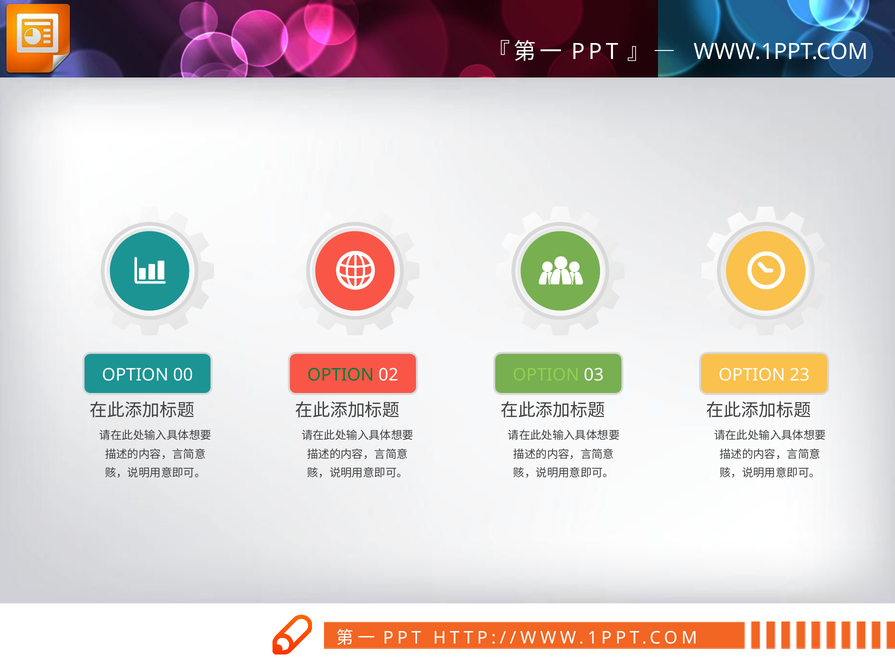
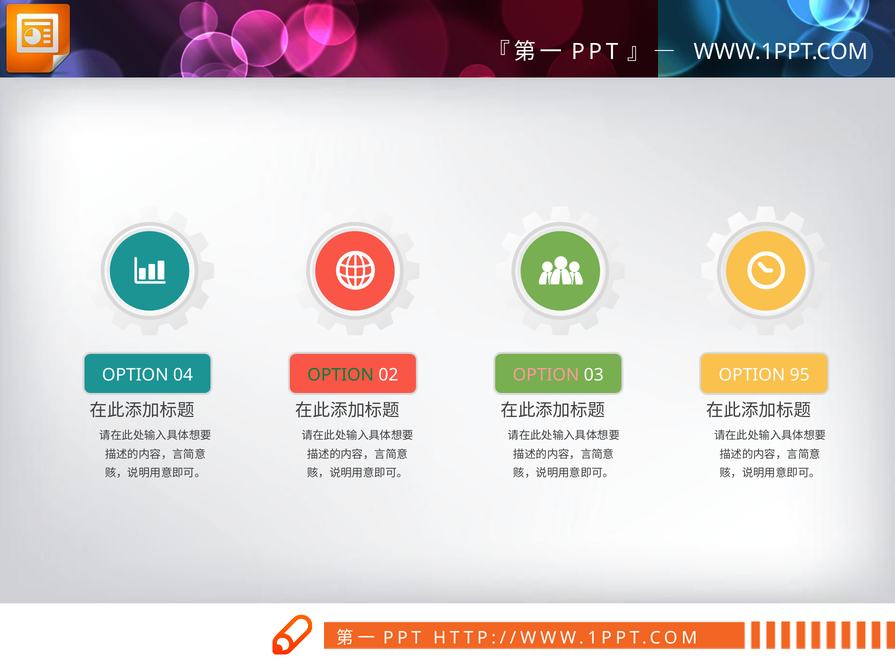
00: 00 -> 04 (183, 374)
OPTION colour: light green -> pink (546, 374)
23: 23 -> 95 (800, 374)
